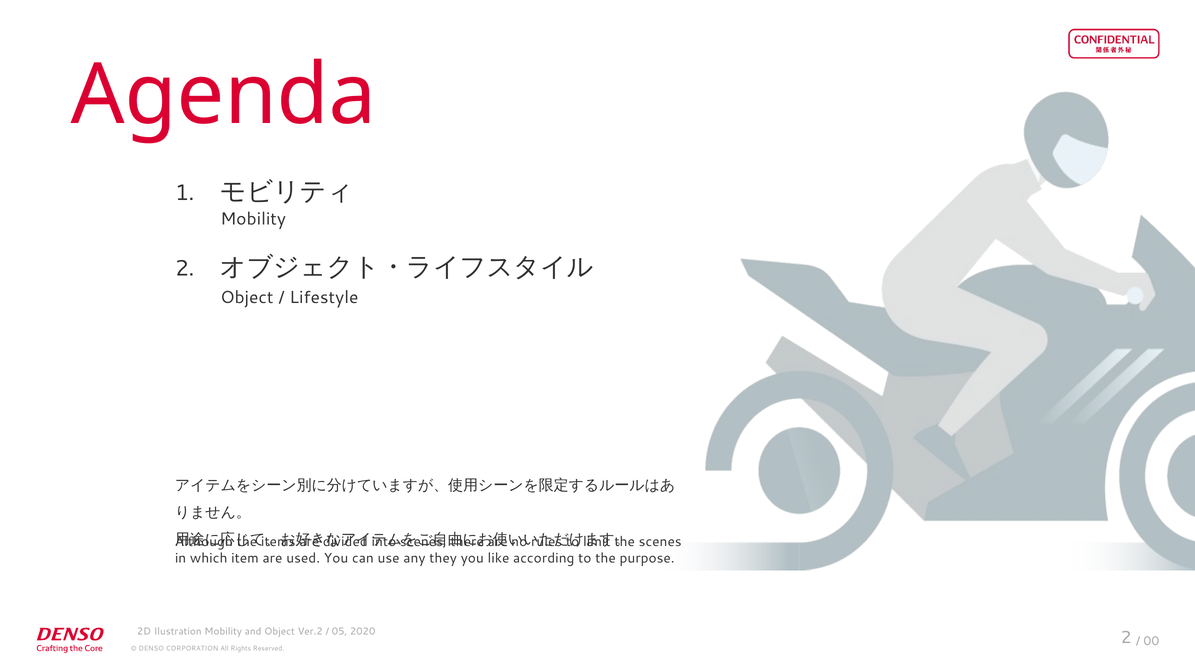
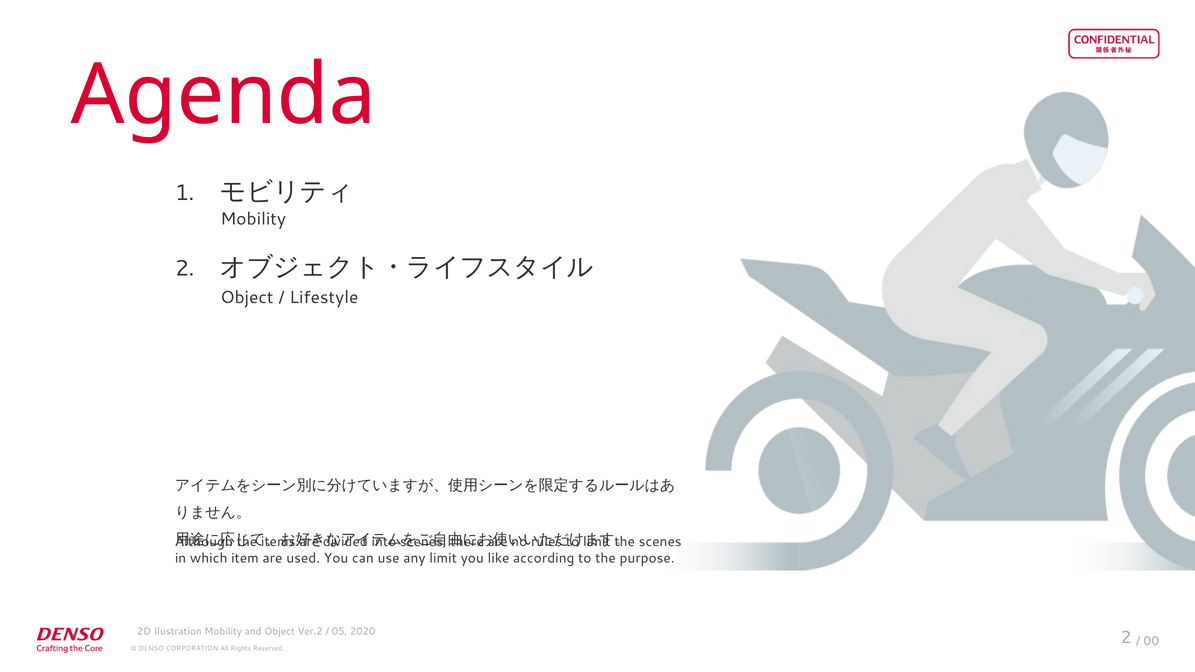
any they: they -> limit (443, 558)
